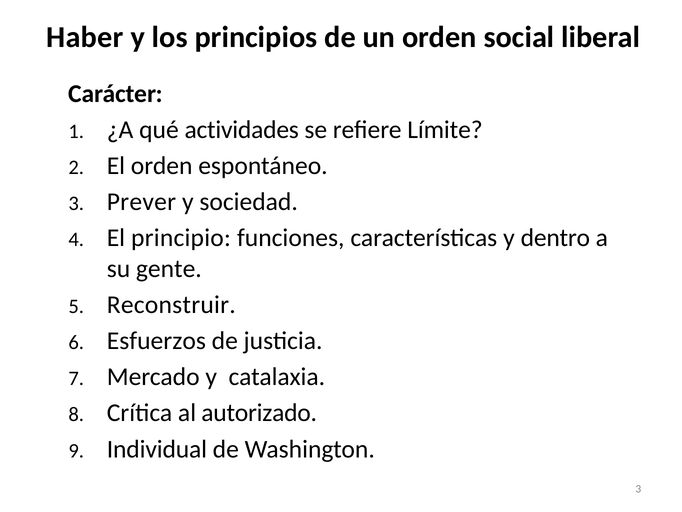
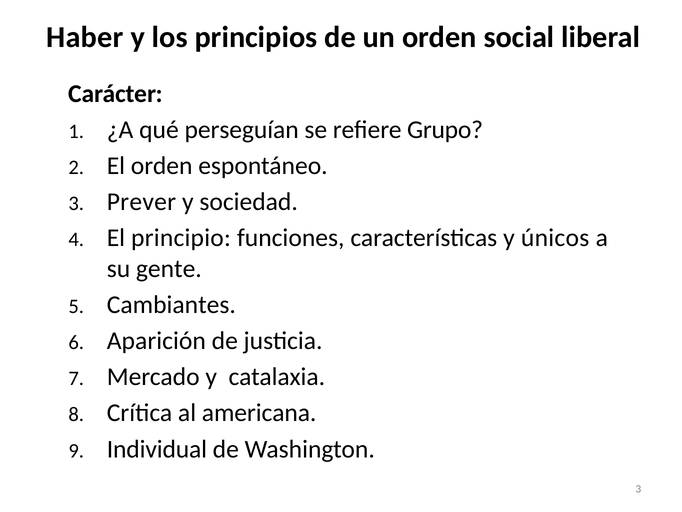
actividades: actividades -> perseguían (242, 130)
Límite: Límite -> Grupo (445, 130)
dentro: dentro -> únicos (555, 238)
Reconstruir: Reconstruir -> Cambiantes (171, 304)
Esfuerzos: Esfuerzos -> Aparición (156, 341)
autorizado: autorizado -> americana (259, 413)
